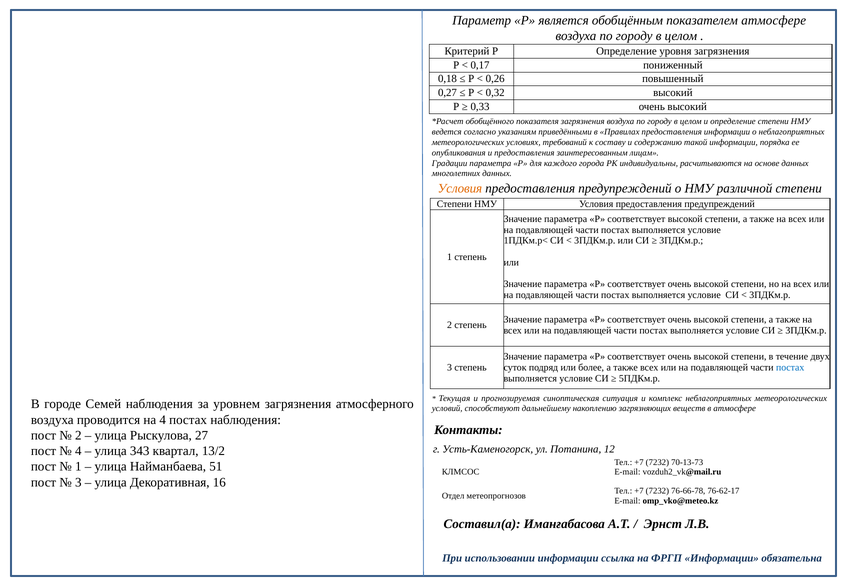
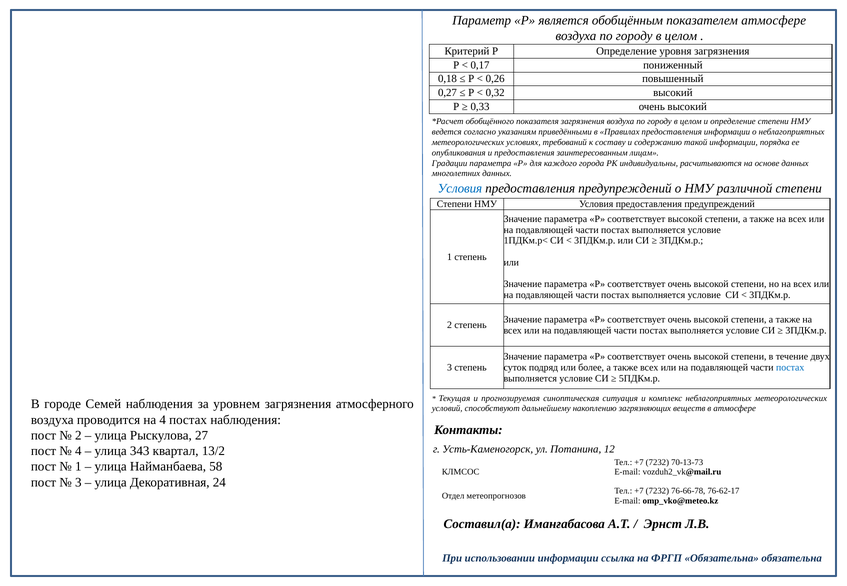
Условия colour: orange -> blue (460, 188)
51: 51 -> 58 (216, 467)
16: 16 -> 24 (219, 483)
ФРГП Информации: Информации -> Обязательна (722, 558)
